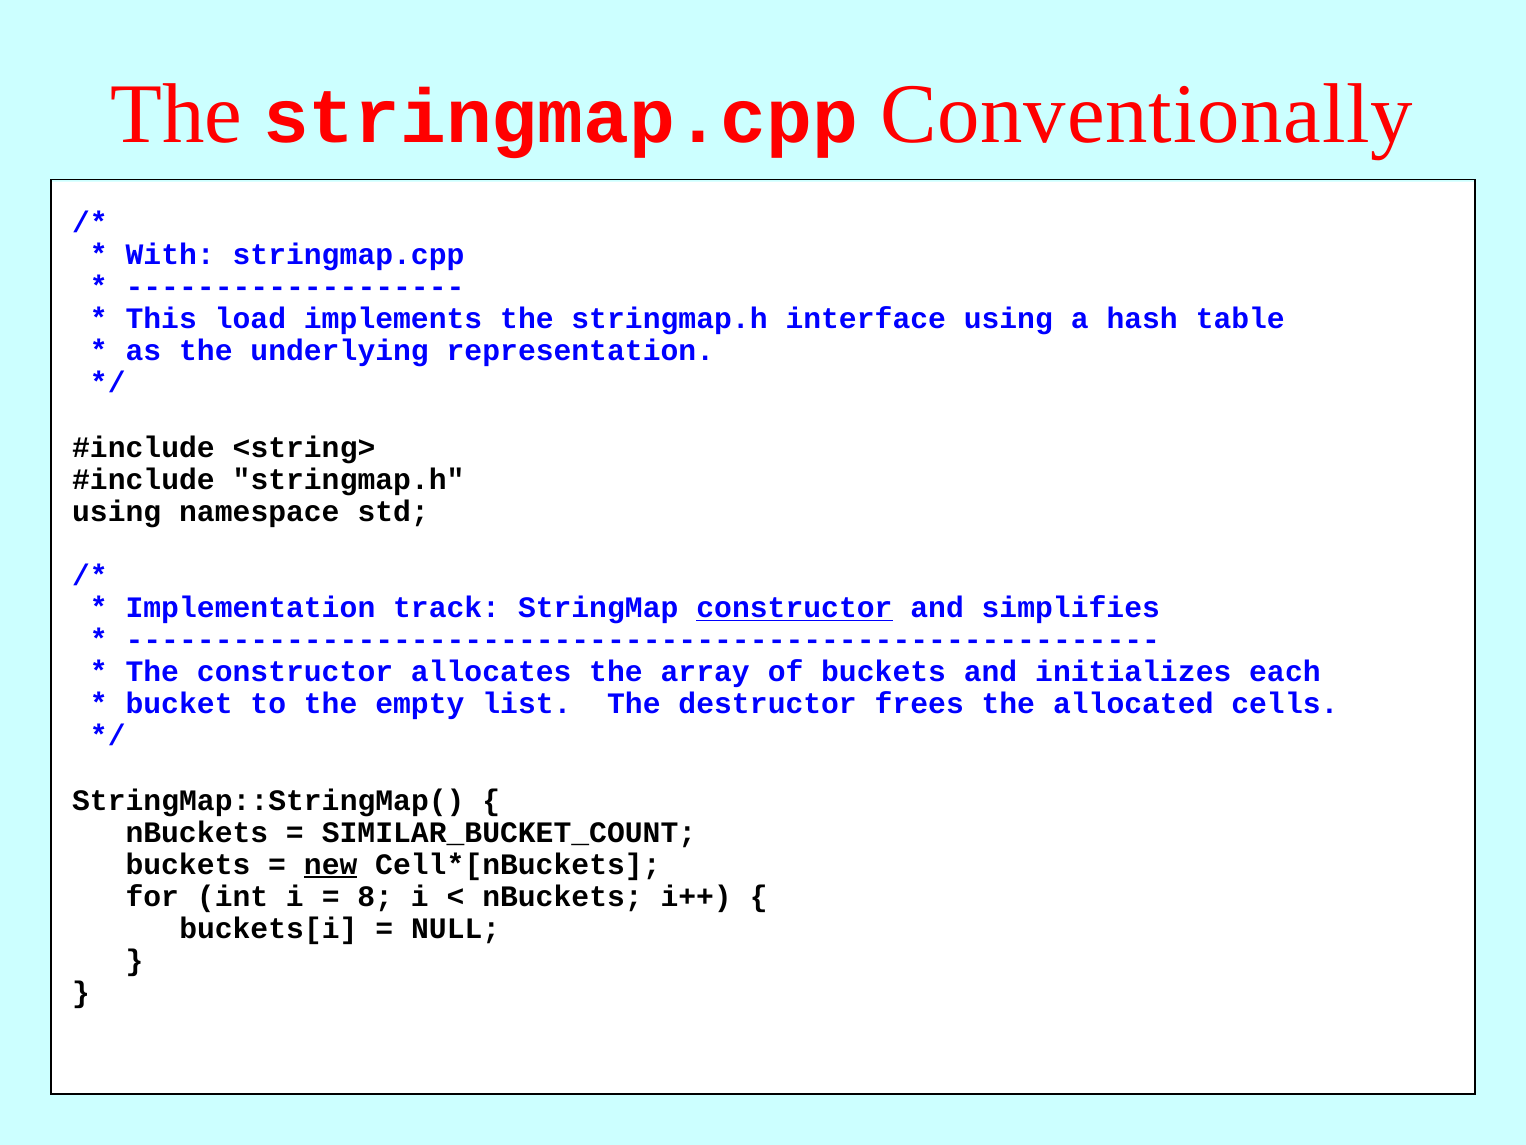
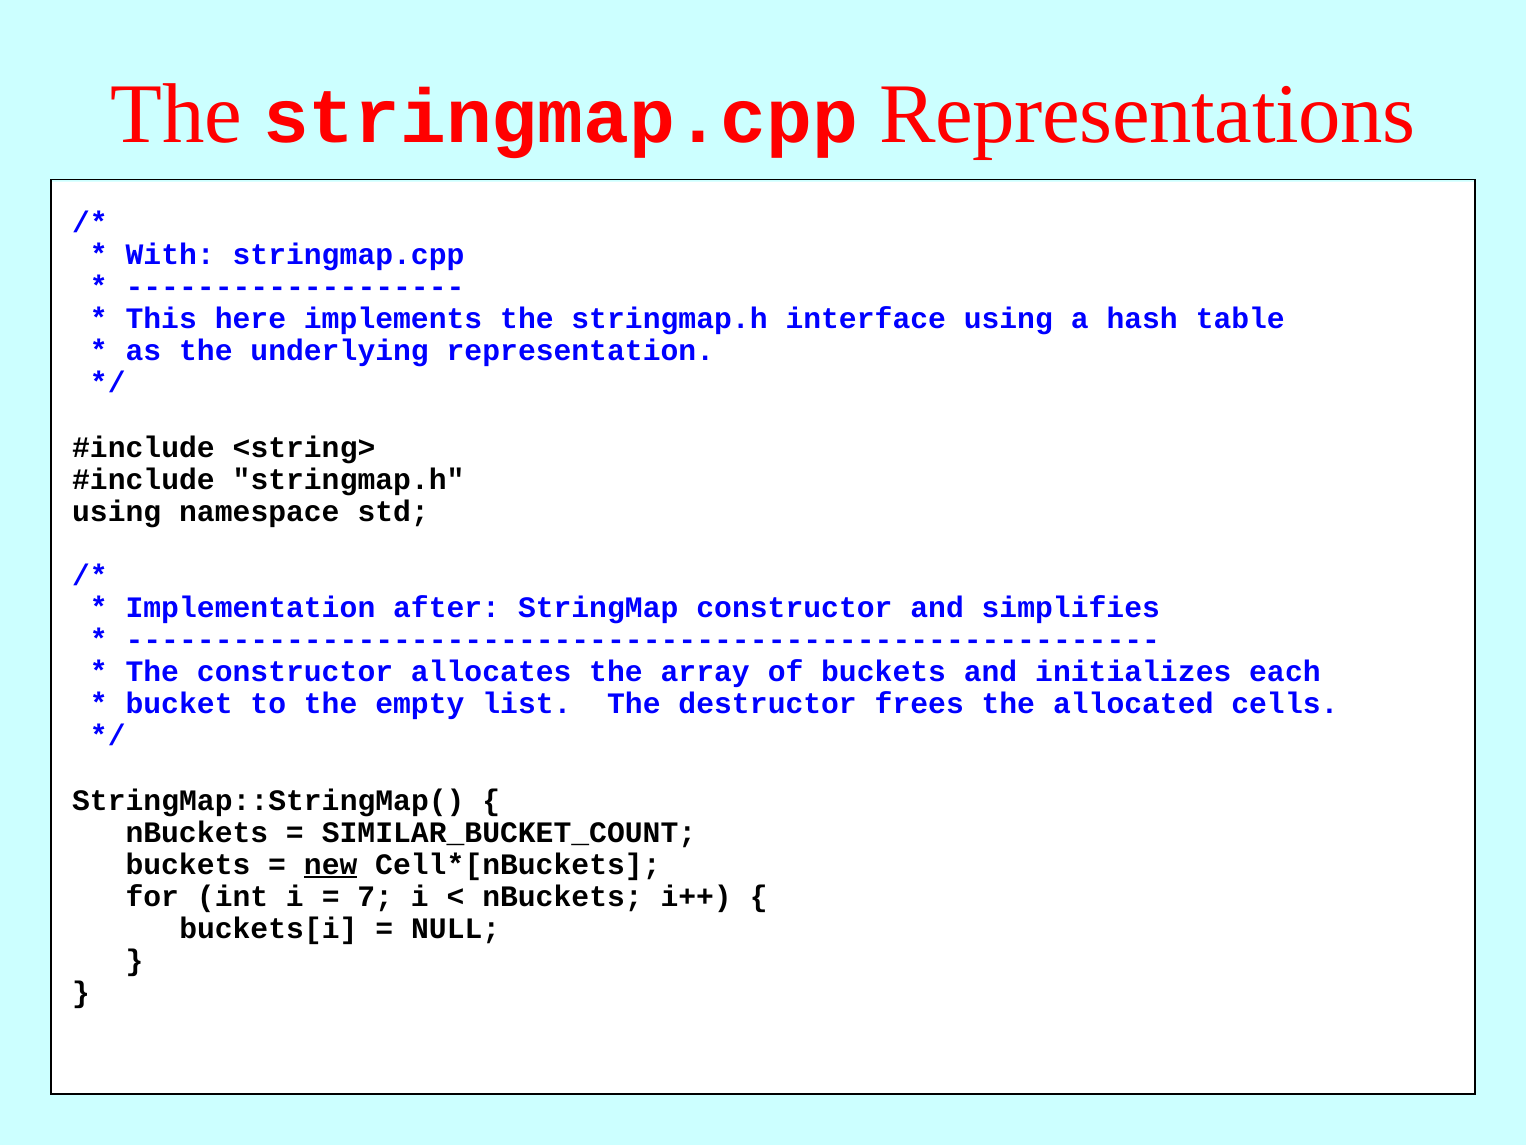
Conventionally: Conventionally -> Representations (1147, 114)
load: load -> here (250, 319)
track: track -> after (447, 607)
constructor underline: present -> none (794, 607)
8: 8 -> 7 (375, 896)
